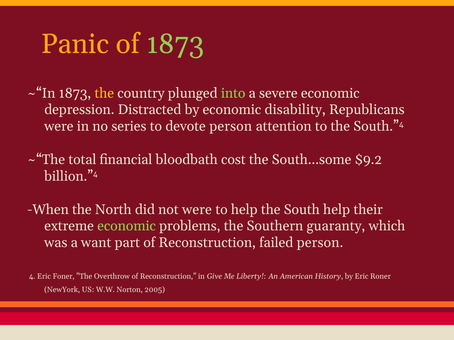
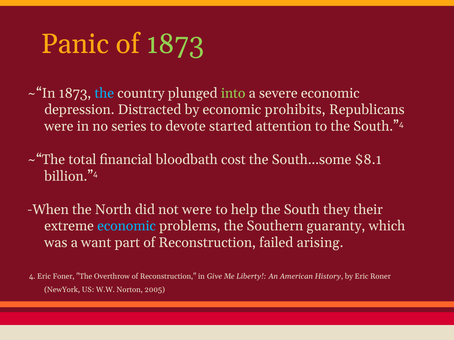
the colour: yellow -> light blue (104, 93)
disability: disability -> prohibits (295, 110)
devote person: person -> started (231, 127)
$9.2: $9.2 -> $8.1 (368, 160)
South help: help -> they (337, 210)
economic colour: light green -> light blue (127, 226)
failed person: person -> arising (320, 243)
